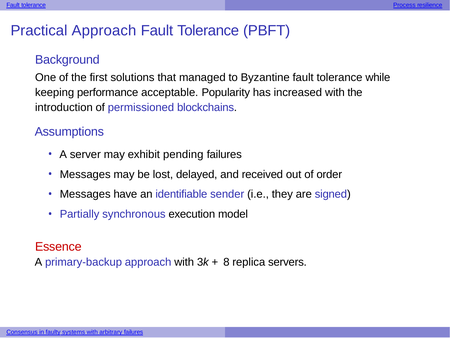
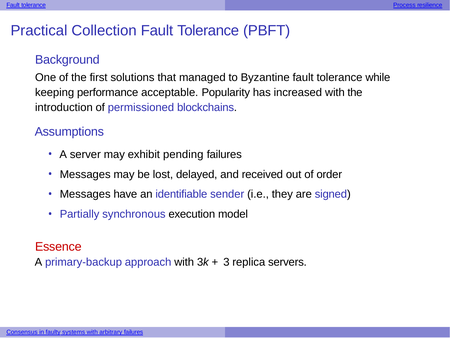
Practical Approach: Approach -> Collection (104, 30)
8: 8 -> 3 (226, 262)
